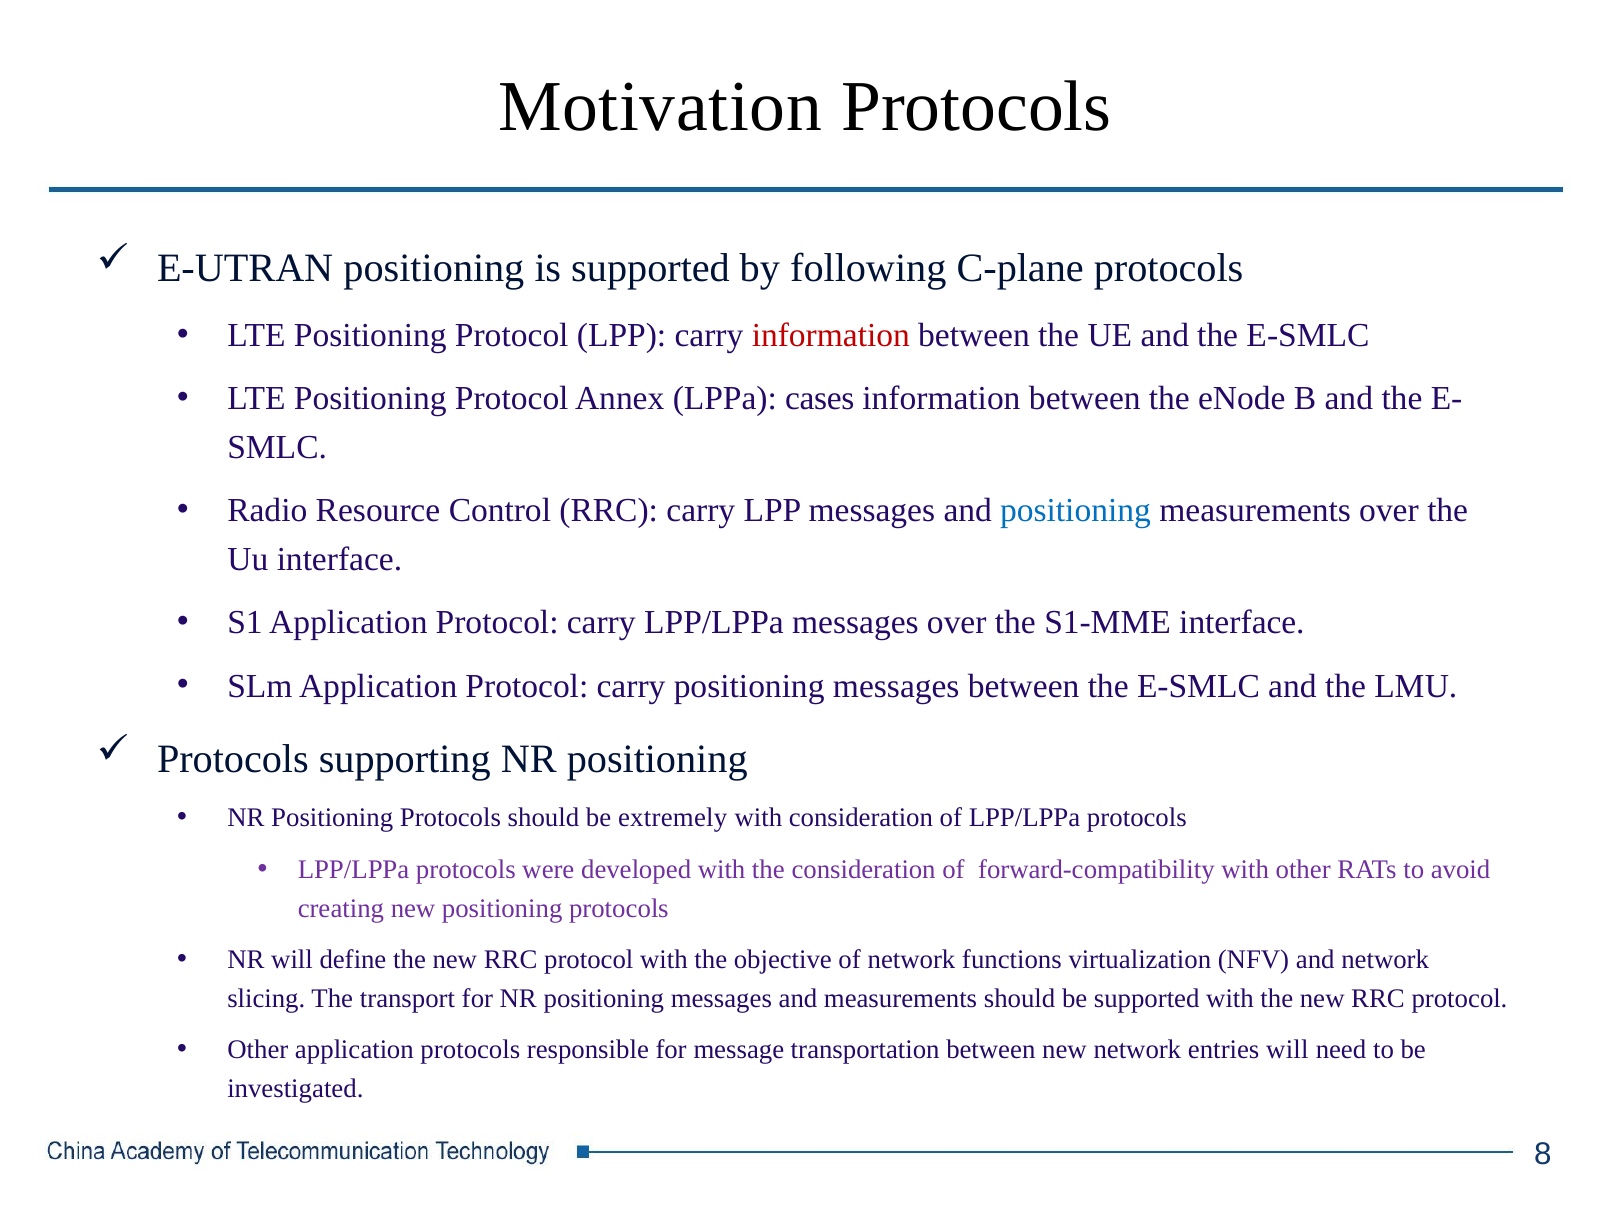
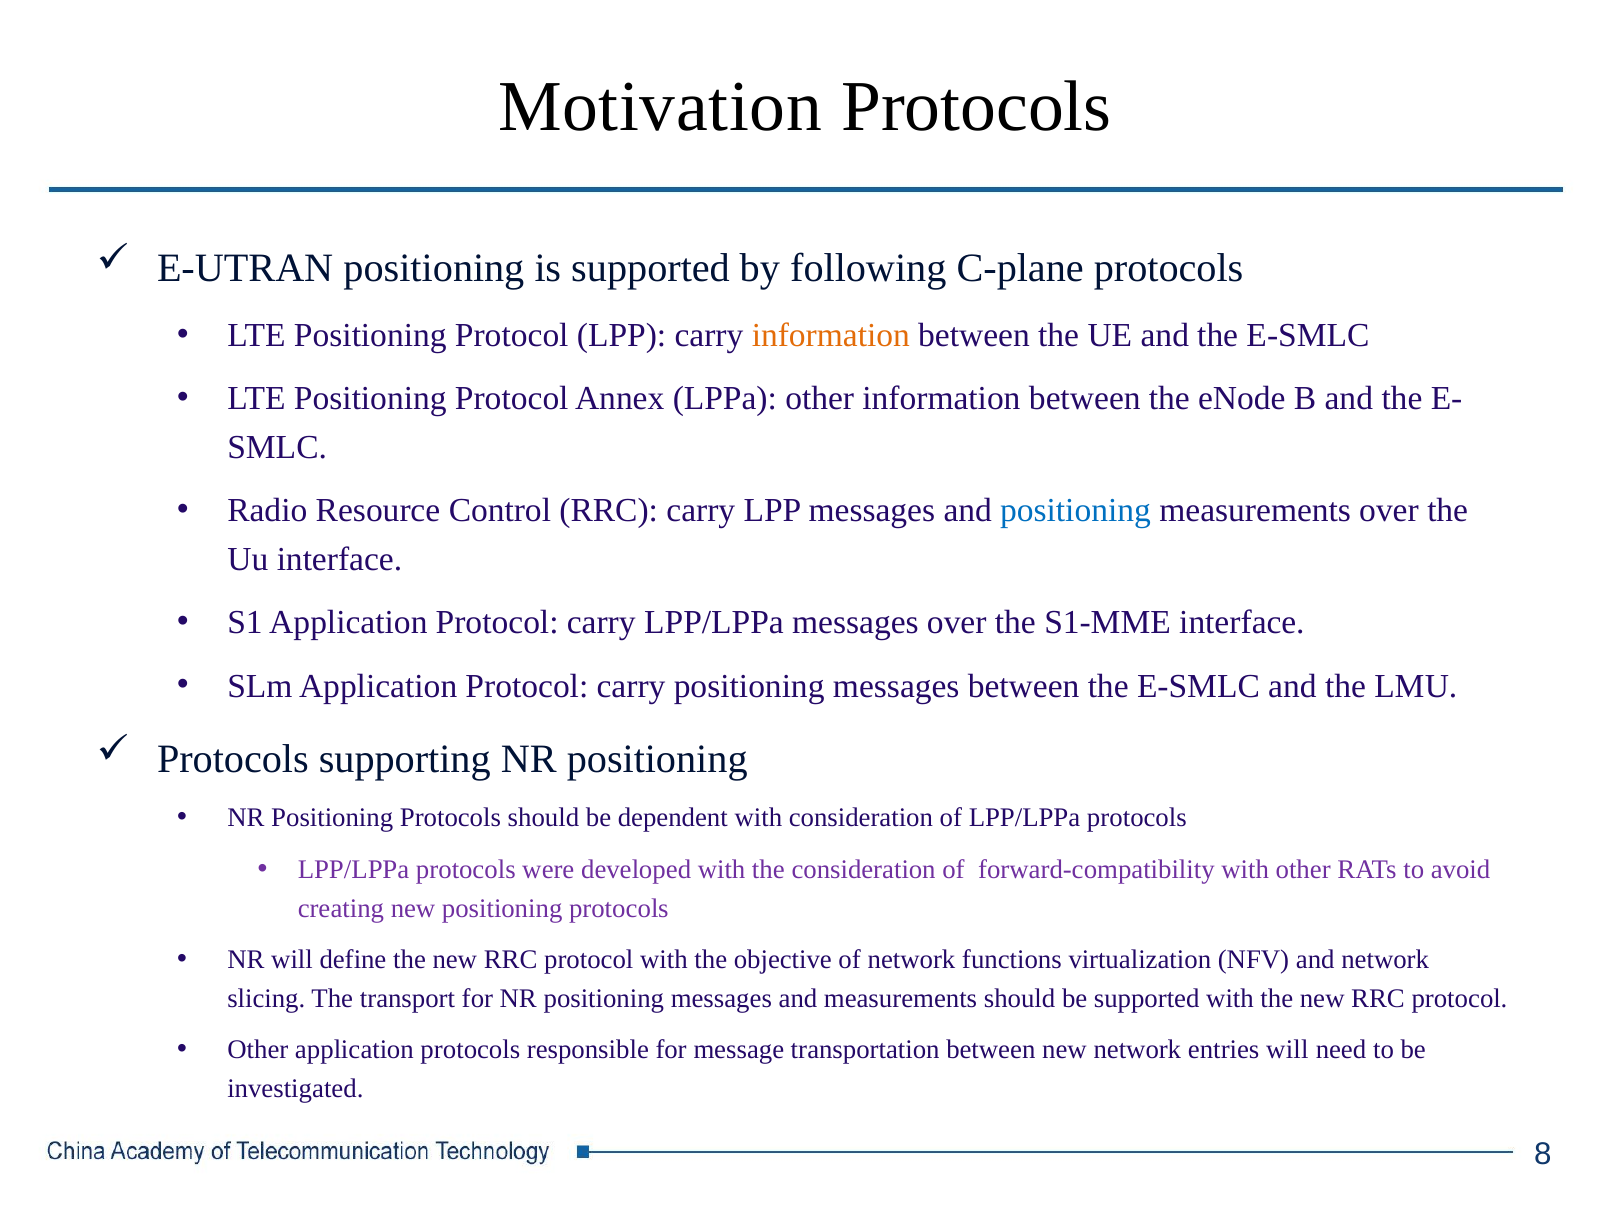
information colour: red -> orange (831, 335)
LPPa cases: cases -> other (820, 399)
extremely: extremely -> dependent (673, 818)
